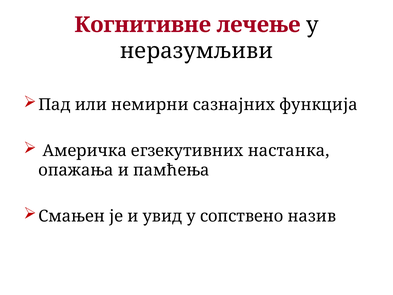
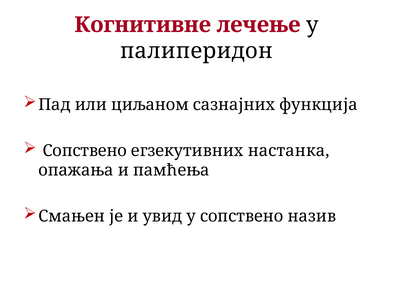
неразумљиви: неразумљиви -> палиперидон (196, 51)
немирни: немирни -> циљаном (150, 105)
Америчка: Америчка -> Сопствено (85, 150)
